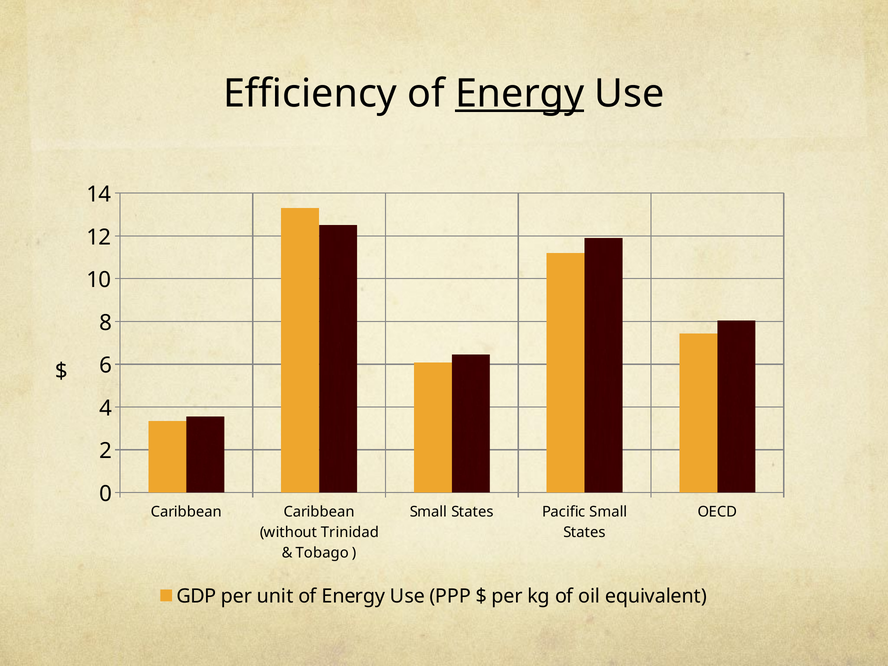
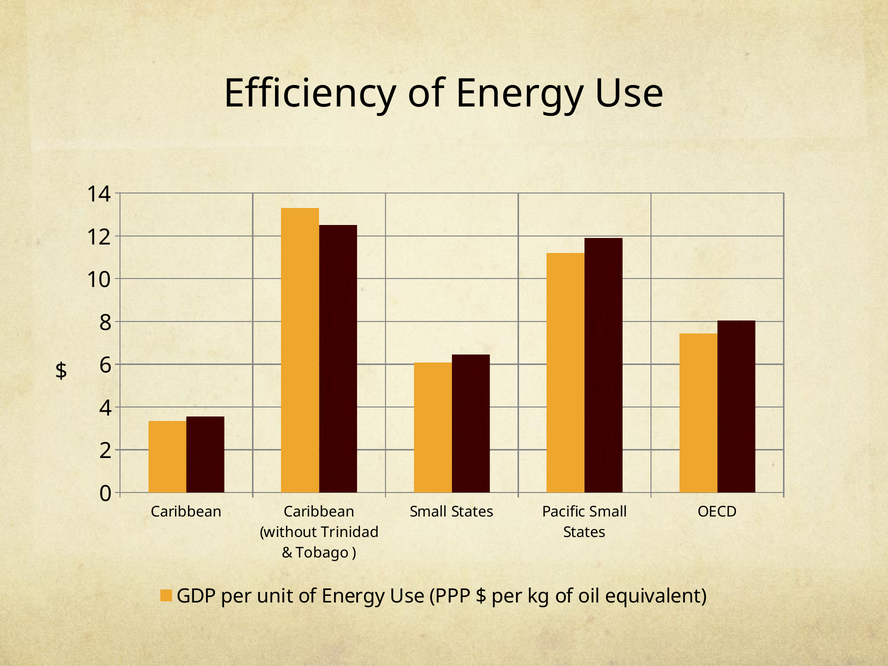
Energy underline: present -> none (520, 94)
